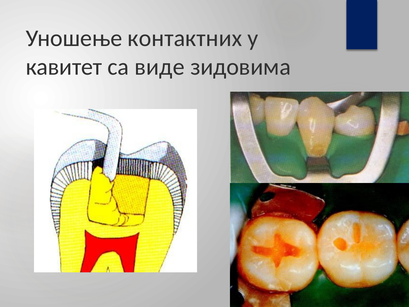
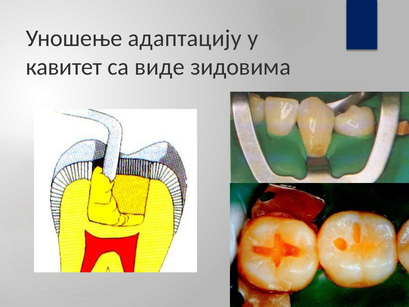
контактних: контактних -> адаптацију (185, 38)
